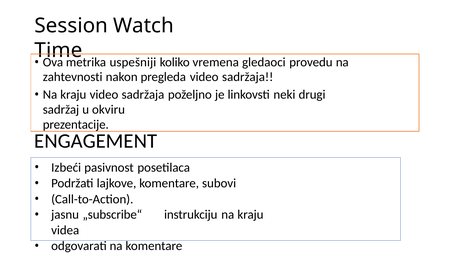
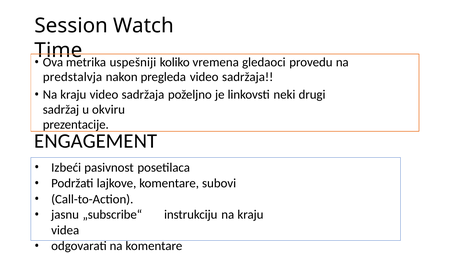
zahtevnosti: zahtevnosti -> predstalvja (73, 77)
